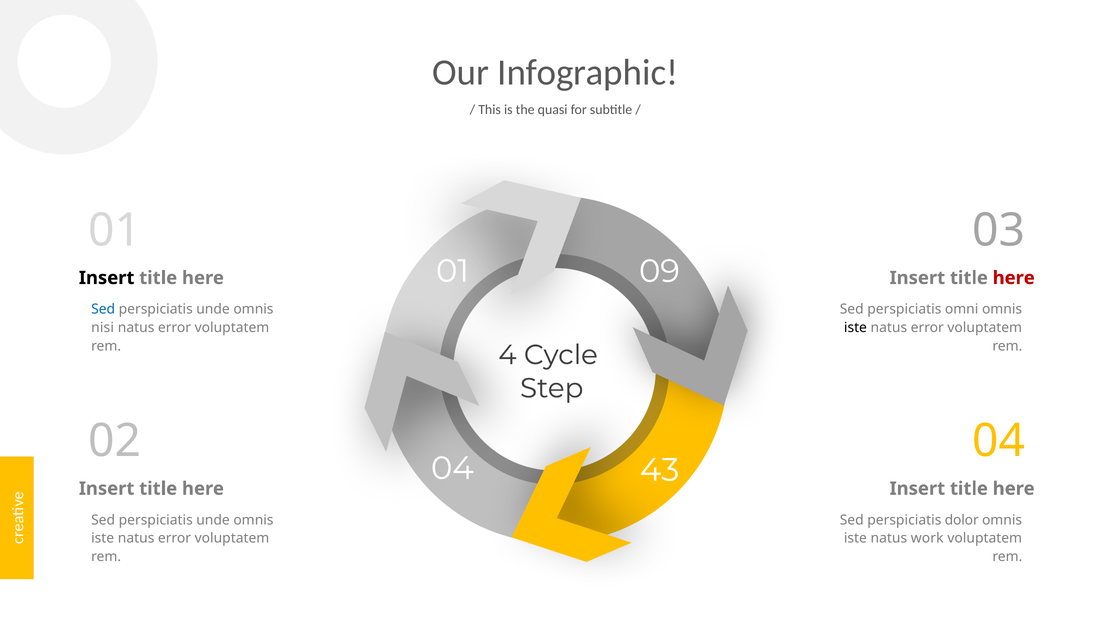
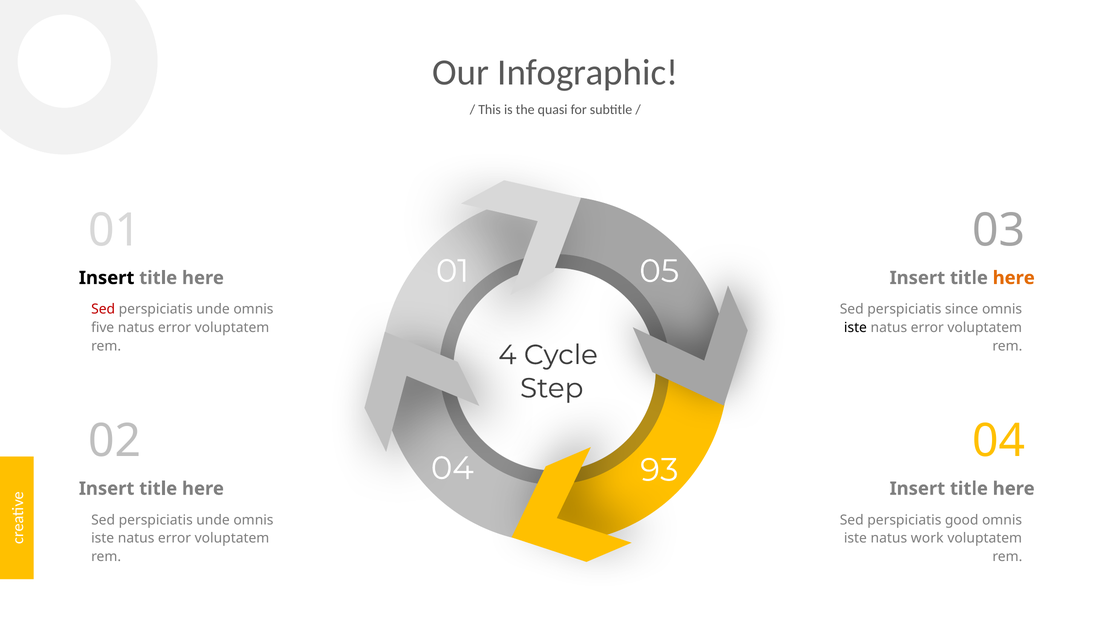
09: 09 -> 05 (659, 271)
here colour: red -> orange (1014, 278)
Sed colour: blue -> red (103, 309)
omni: omni -> since (962, 309)
nisi: nisi -> five (103, 328)
43: 43 -> 93 (659, 470)
dolor: dolor -> good (962, 520)
